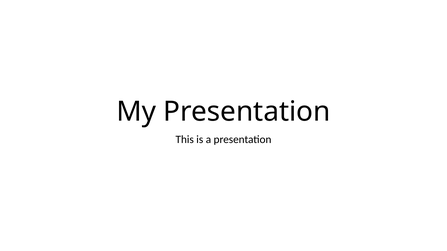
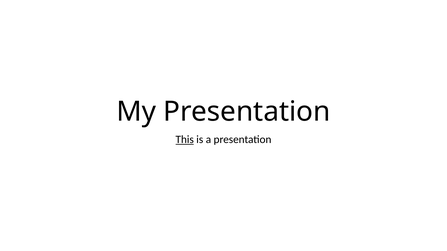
This underline: none -> present (185, 140)
